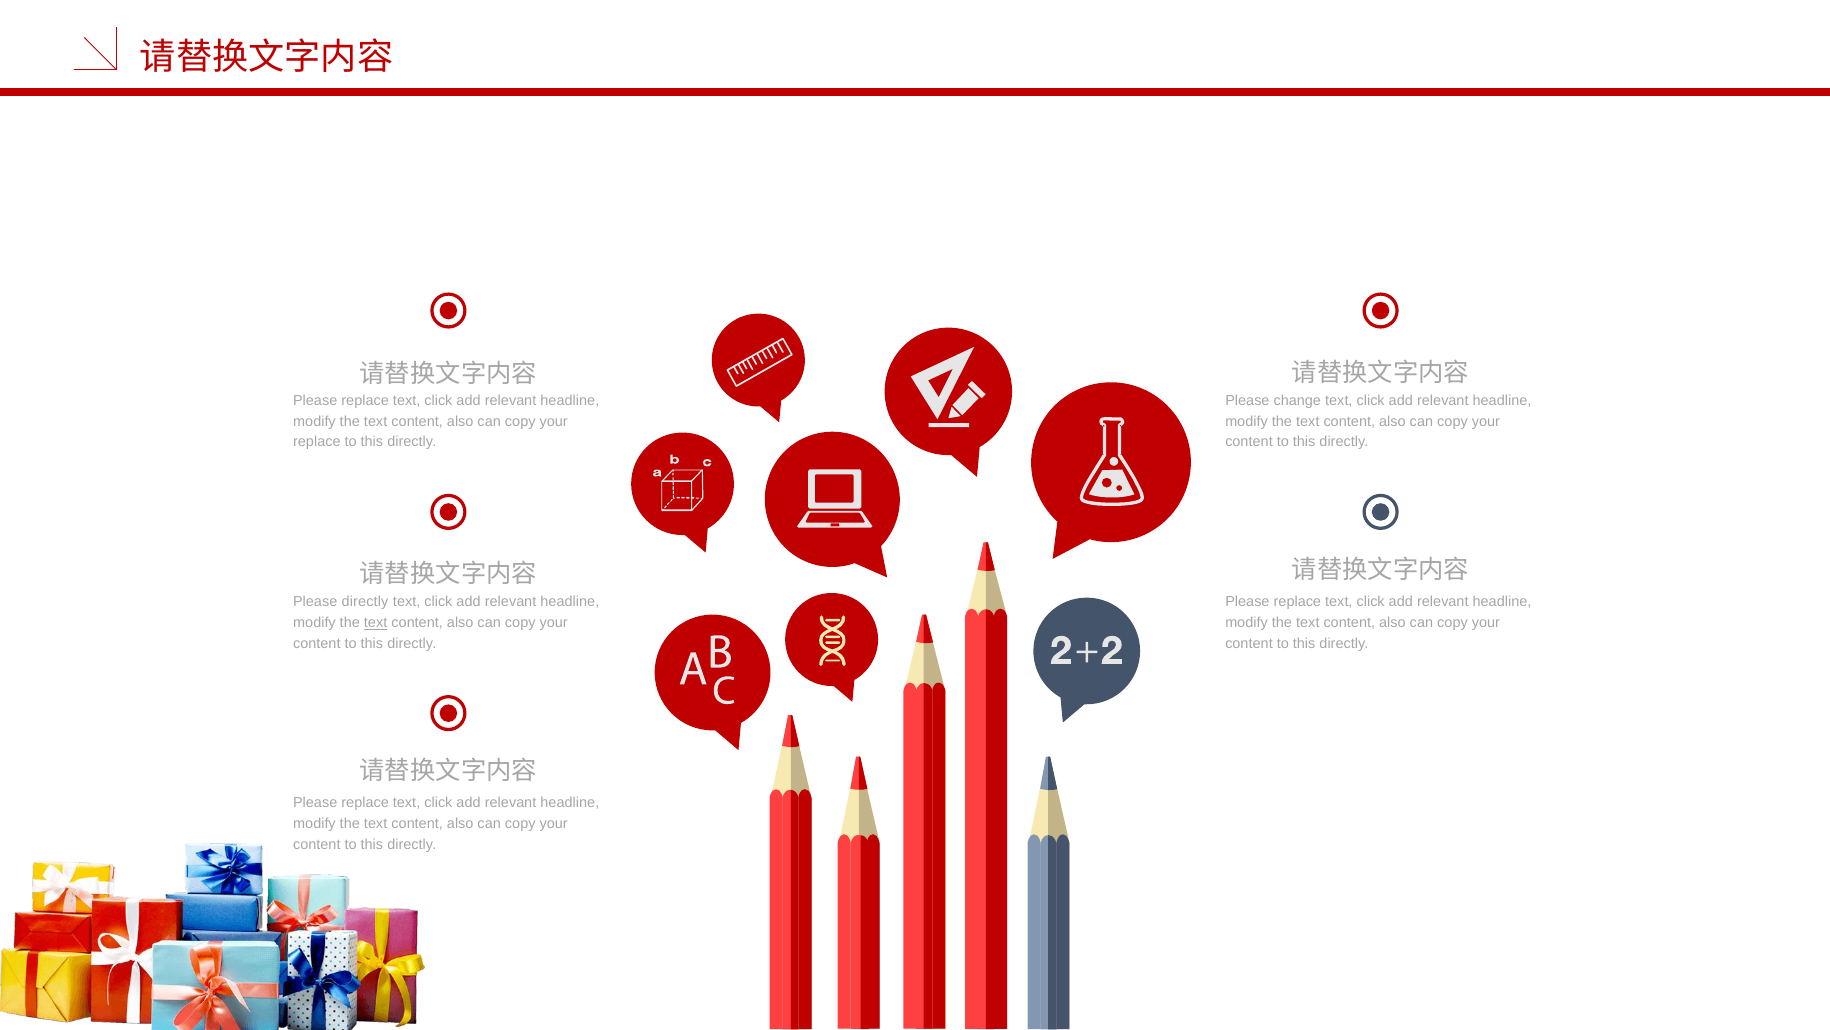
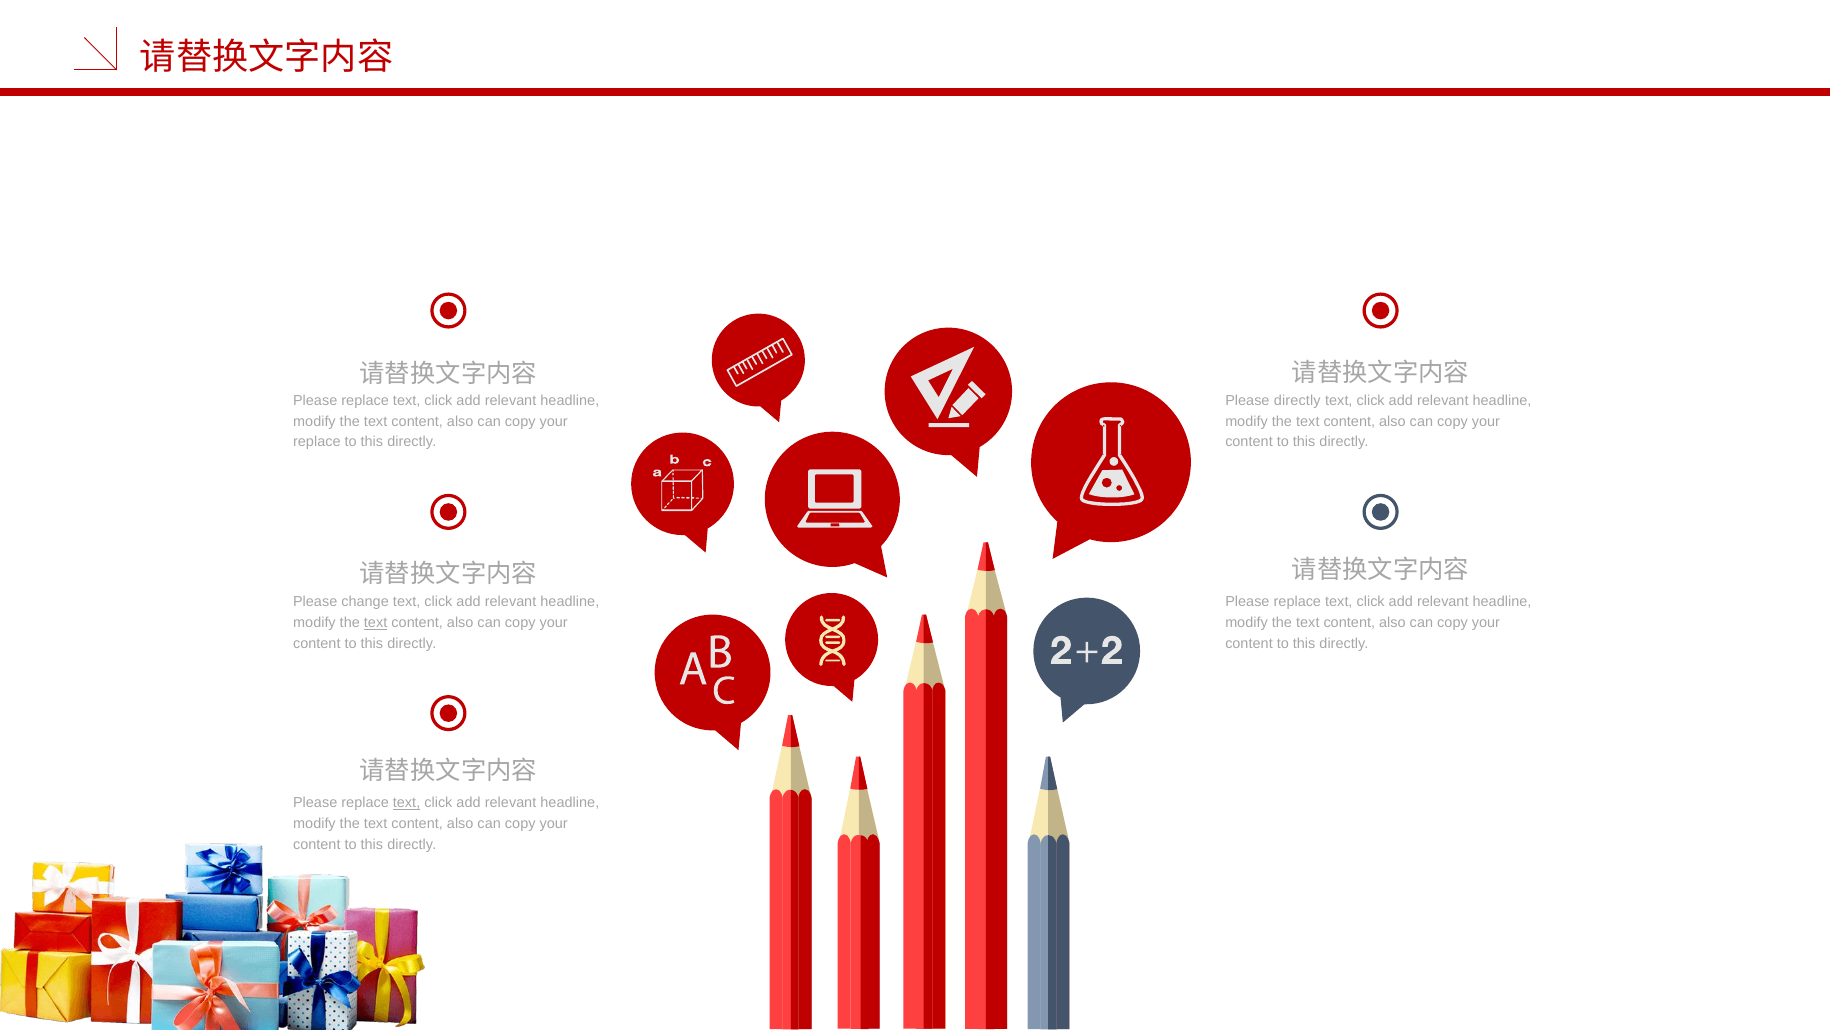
Please change: change -> directly (1297, 400)
Please directly: directly -> change (365, 602)
text underline: none -> present (407, 803)
